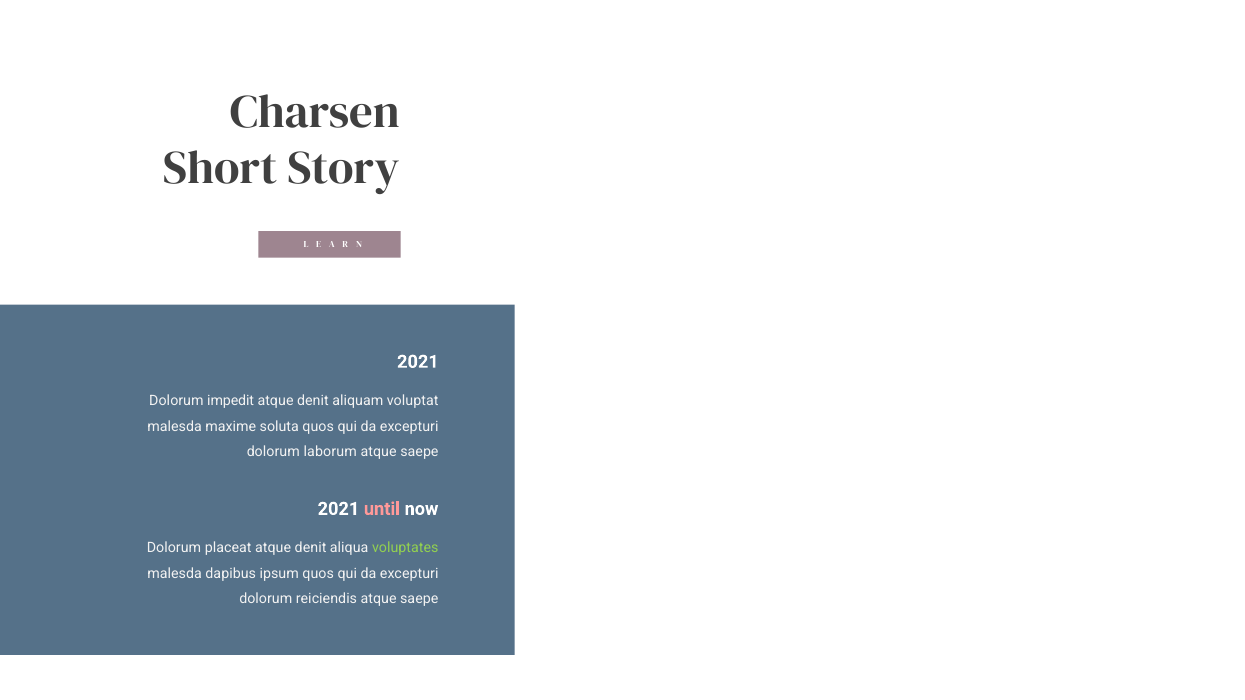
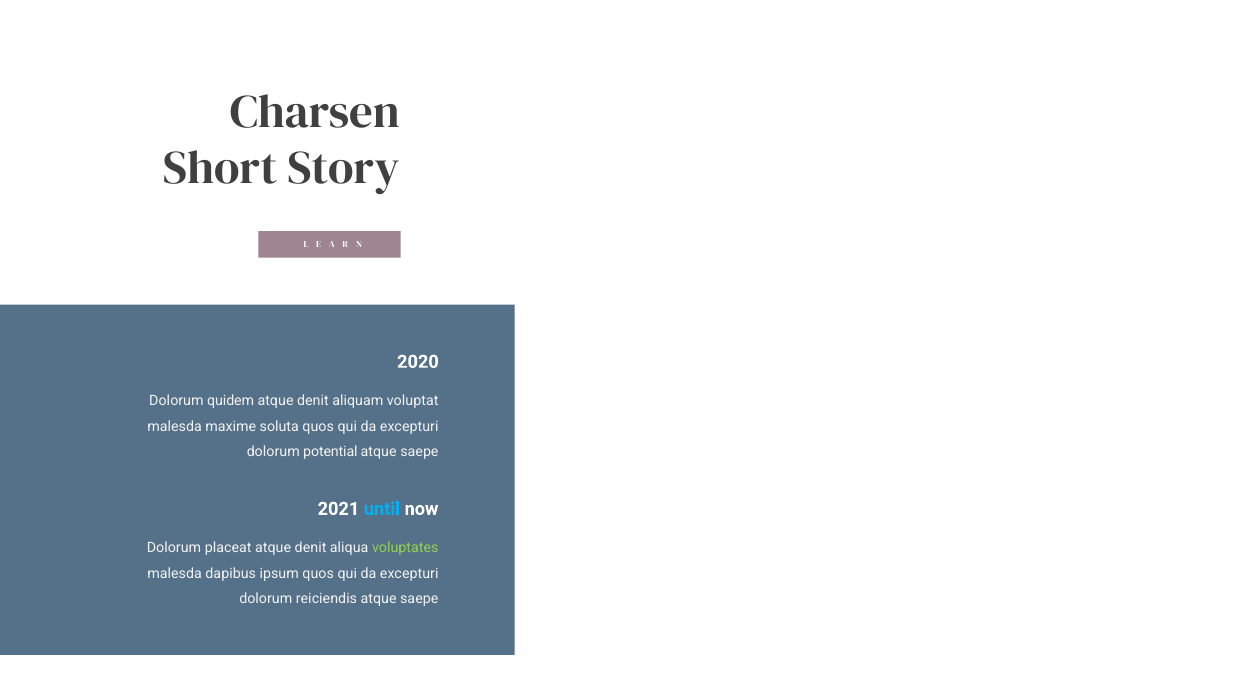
2021: 2021 -> 2020 (418, 362)
impedit: impedit -> quidem (231, 401)
laborum: laborum -> potential (330, 452)
until colour: pink -> light blue (382, 509)
